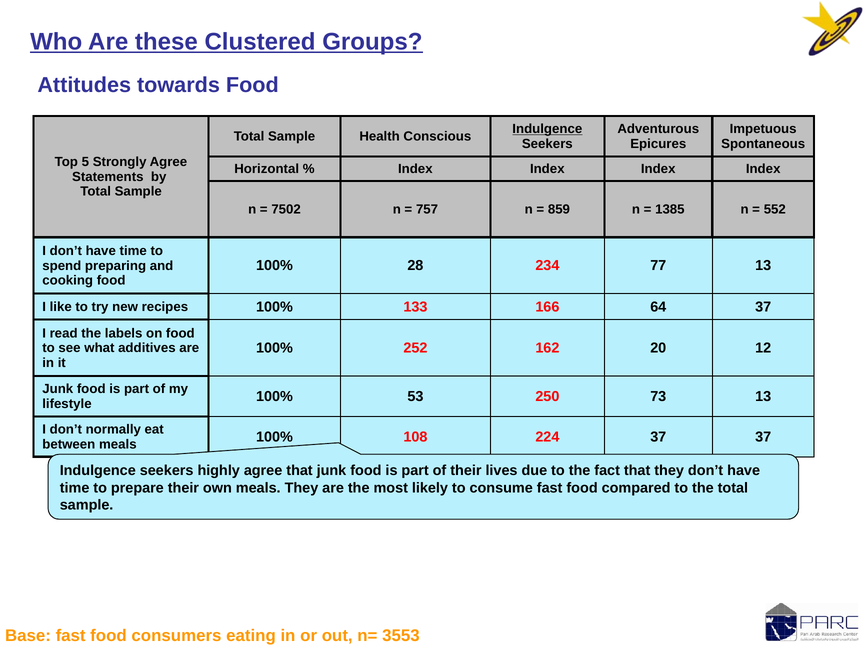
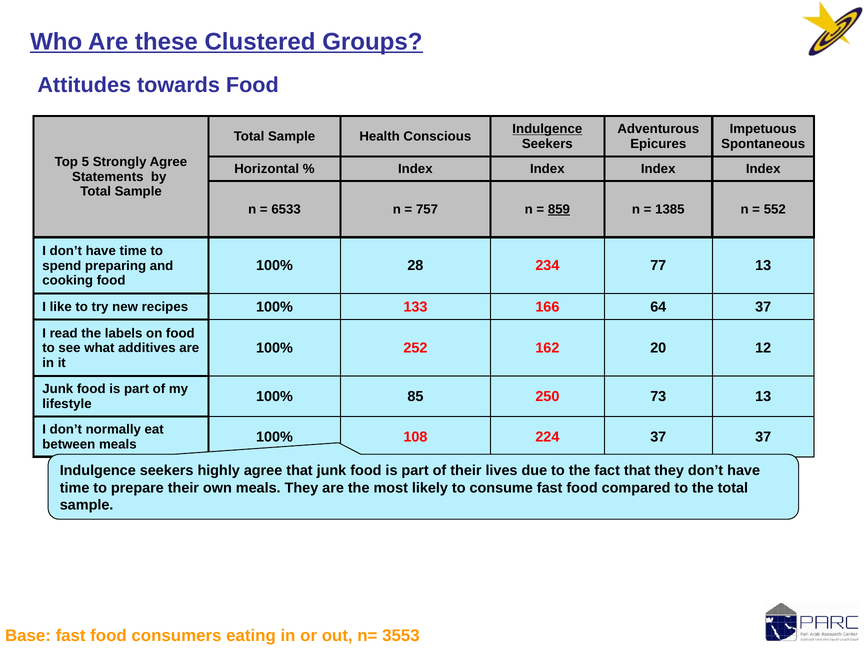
7502: 7502 -> 6533 (286, 210)
859 underline: none -> present (559, 210)
53: 53 -> 85 (415, 397)
